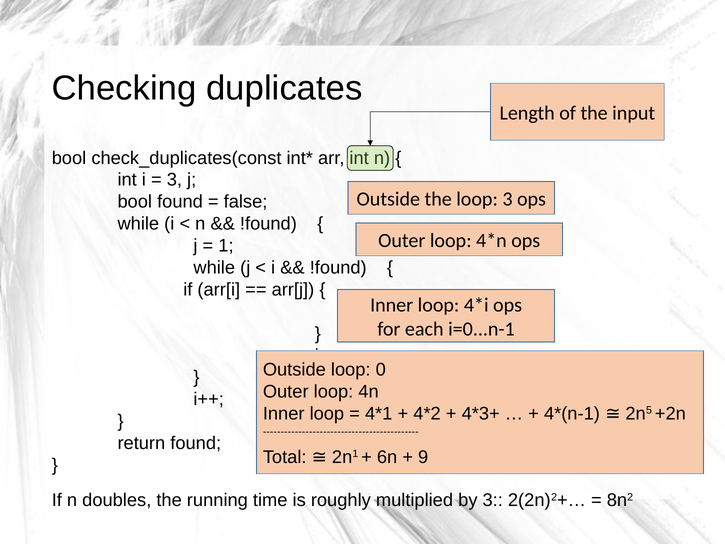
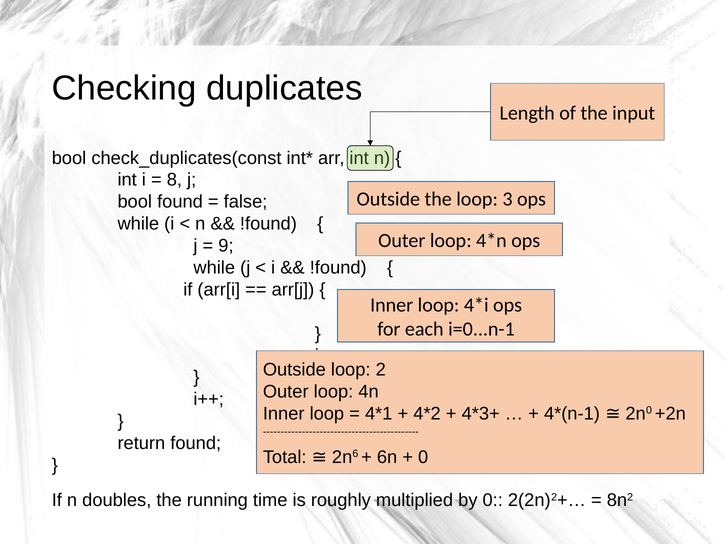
3: 3 -> 8 (174, 180)
1: 1 -> 9 (226, 246)
0: 0 -> 2 (381, 369)
5: 5 -> 0 (649, 410)
1: 1 -> 6 (355, 454)
9: 9 -> 0 (423, 457)
by 3: 3 -> 0 (493, 500)
